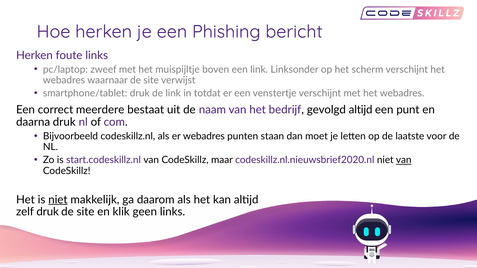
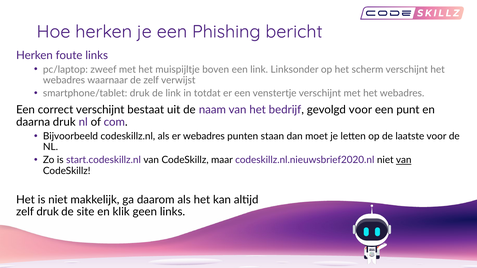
waarnaar de site: site -> zelf (151, 80)
correct meerdere: meerdere -> verschijnt (100, 110)
gevolgd altijd: altijd -> voor (360, 110)
niet underline: present -> none (58, 200)
